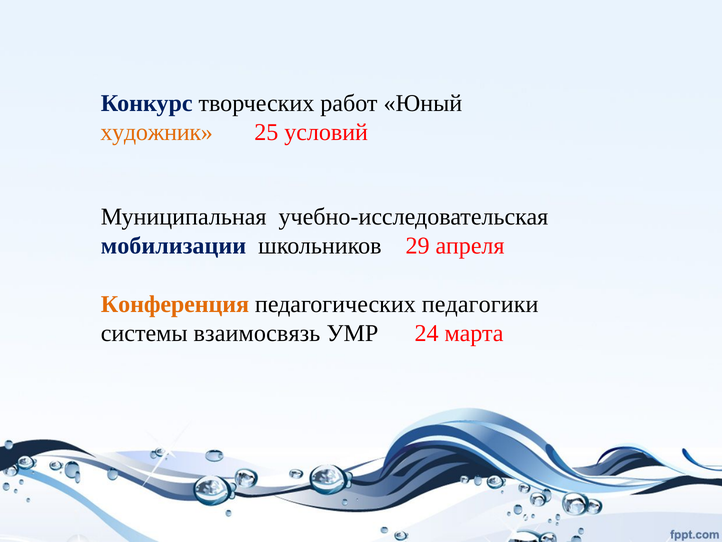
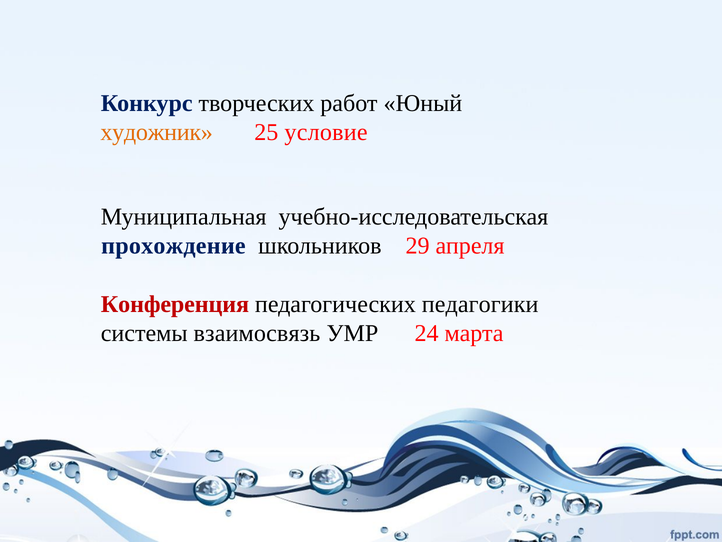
условий: условий -> условие (326, 132)
мобилизации: мобилизации -> прохождение (173, 245)
Конференция colour: orange -> red (175, 304)
